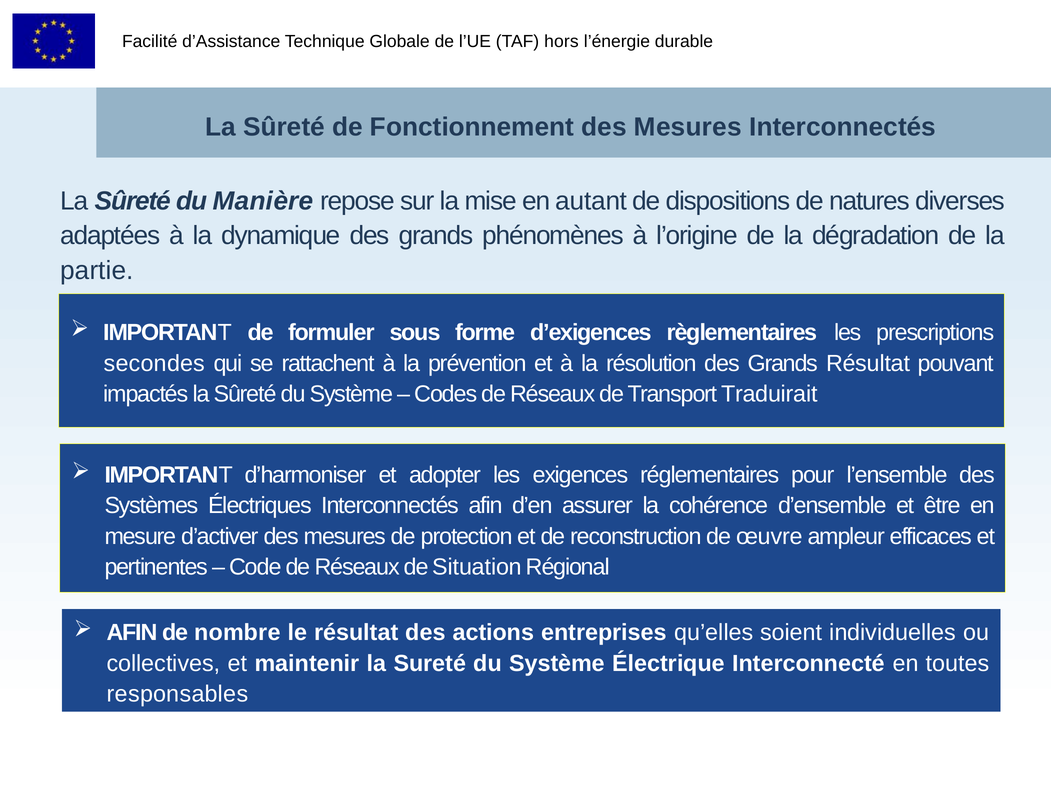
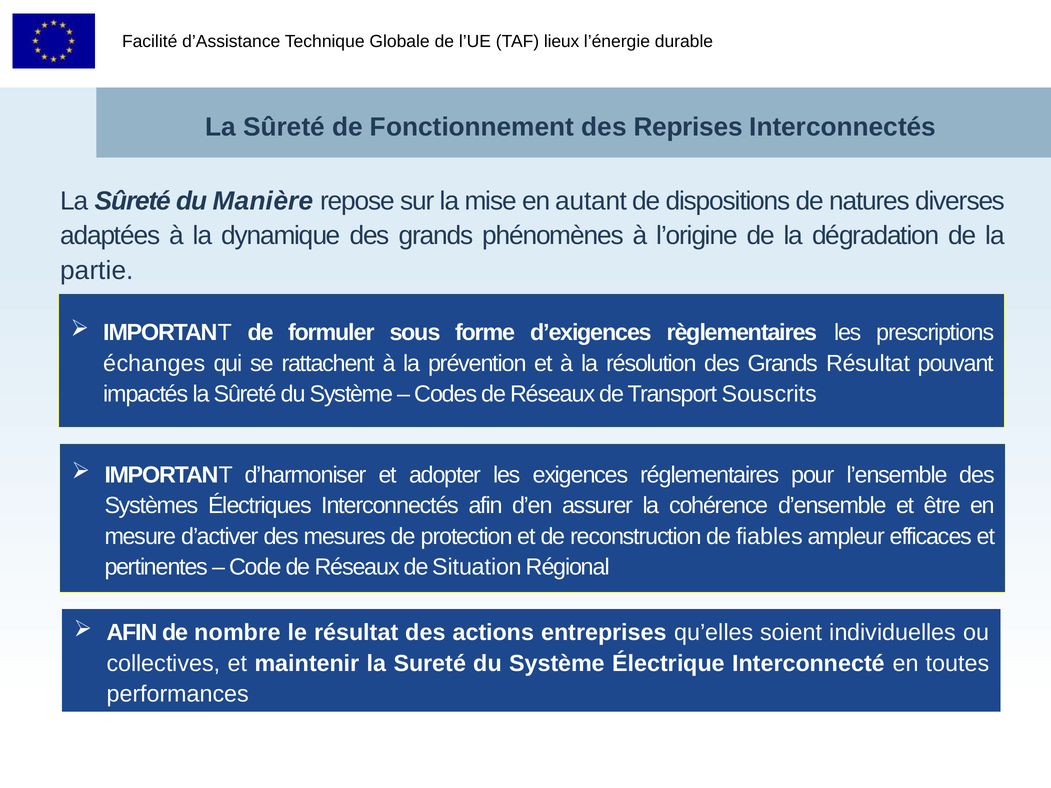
hors: hors -> lieux (562, 41)
Fonctionnement des Mesures: Mesures -> Reprises (688, 127)
secondes: secondes -> échanges (154, 363)
Traduirait: Traduirait -> Souscrits (769, 394)
œuvre: œuvre -> fiables (769, 537)
responsables: responsables -> performances (178, 694)
